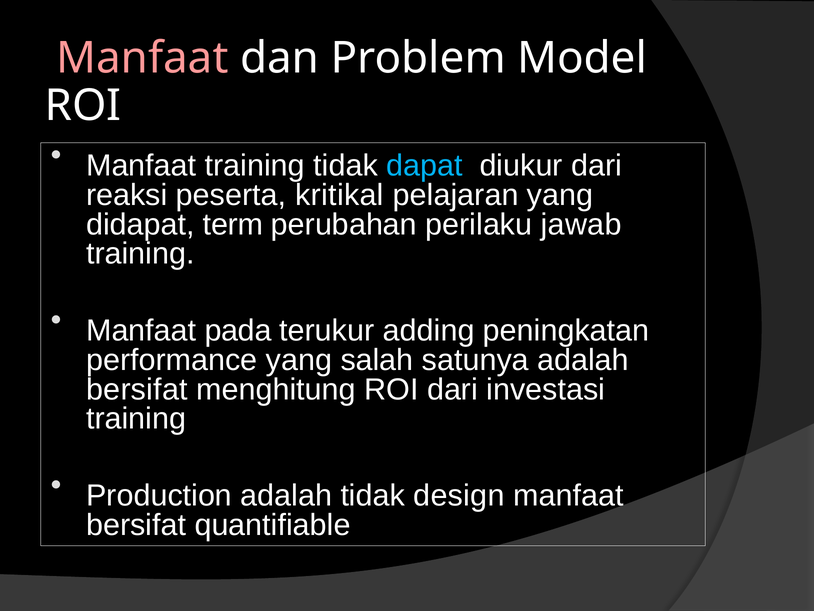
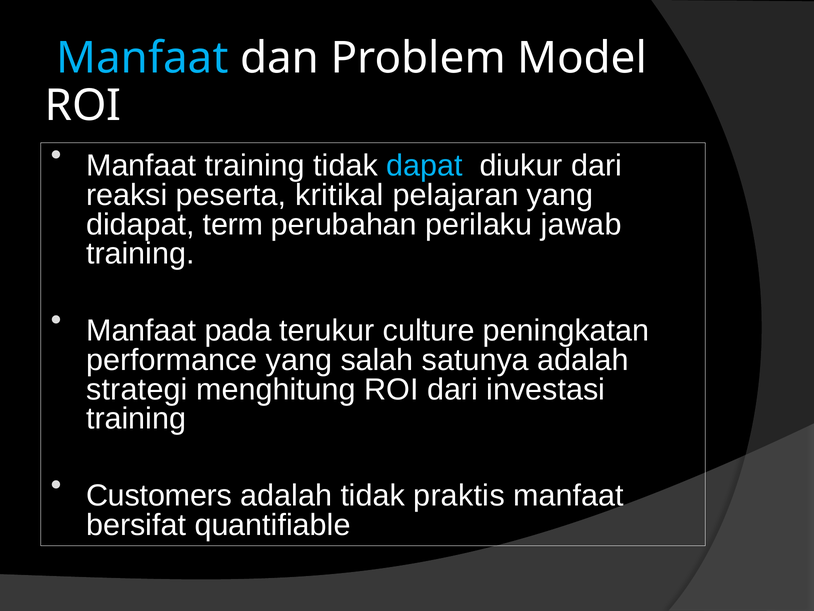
Manfaat colour: pink -> light blue (142, 58)
adding: adding -> culture (429, 330)
bersifat: bersifat -> strategi (137, 389)
Production: Production -> Customers (159, 495)
design: design -> praktis (459, 495)
